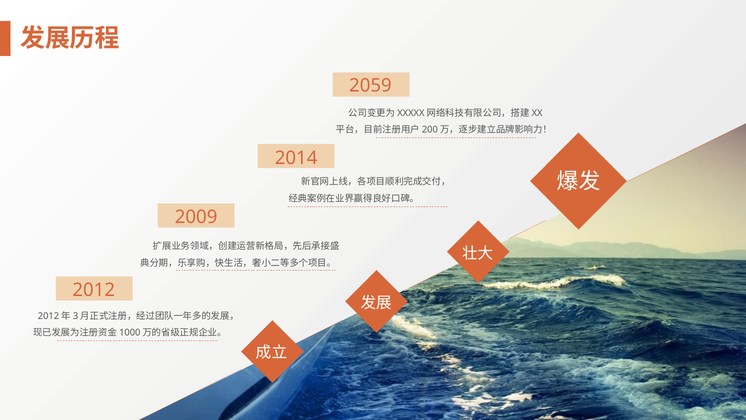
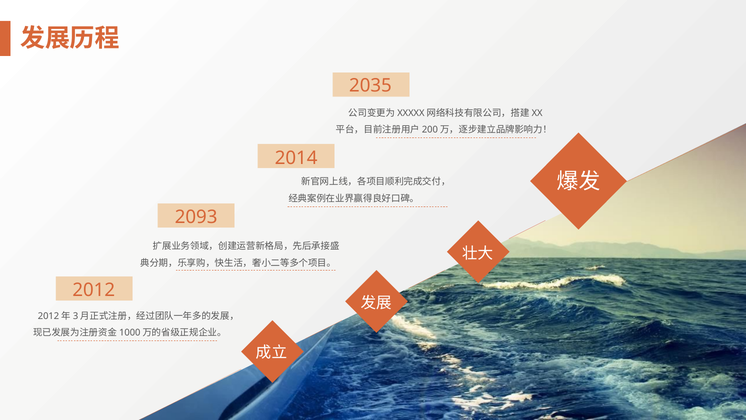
2059: 2059 -> 2035 (370, 86)
2009: 2009 -> 2093 (196, 217)
